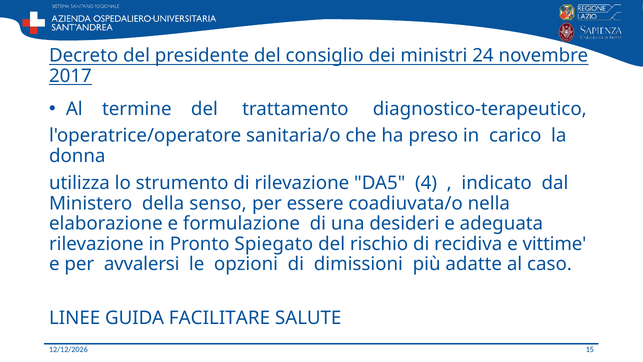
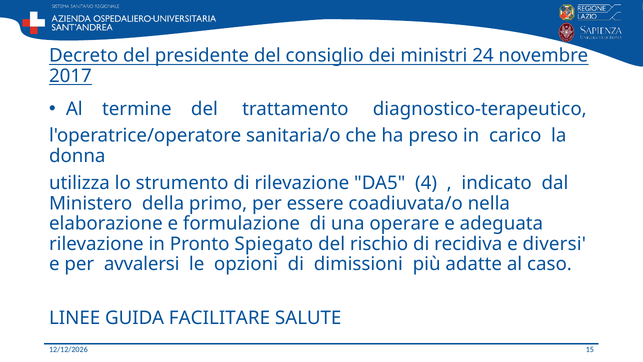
senso: senso -> primo (218, 203)
desideri: desideri -> operare (404, 223)
vittime: vittime -> diversi (554, 244)
